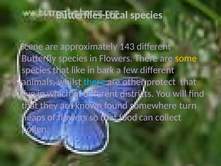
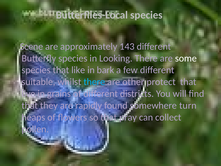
in Flowers: Flowers -> Looking (116, 58)
some colour: yellow -> white (186, 58)
animals: animals -> suitable (38, 82)
which: which -> grains (59, 94)
known: known -> rapidly (89, 105)
food: food -> pray (128, 117)
